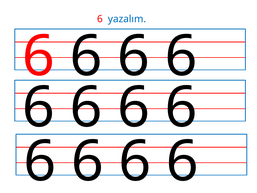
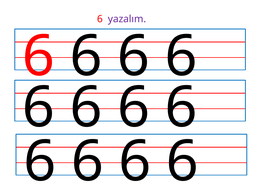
yazalım colour: blue -> purple (127, 19)
